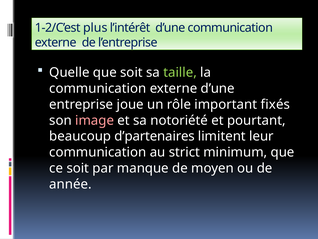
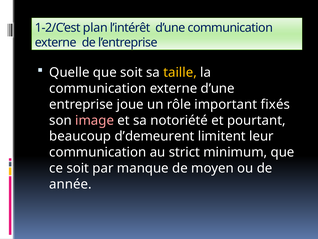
plus: plus -> plan (95, 28)
taille colour: light green -> yellow (180, 72)
d’partenaires: d’partenaires -> d’demeurent (155, 136)
